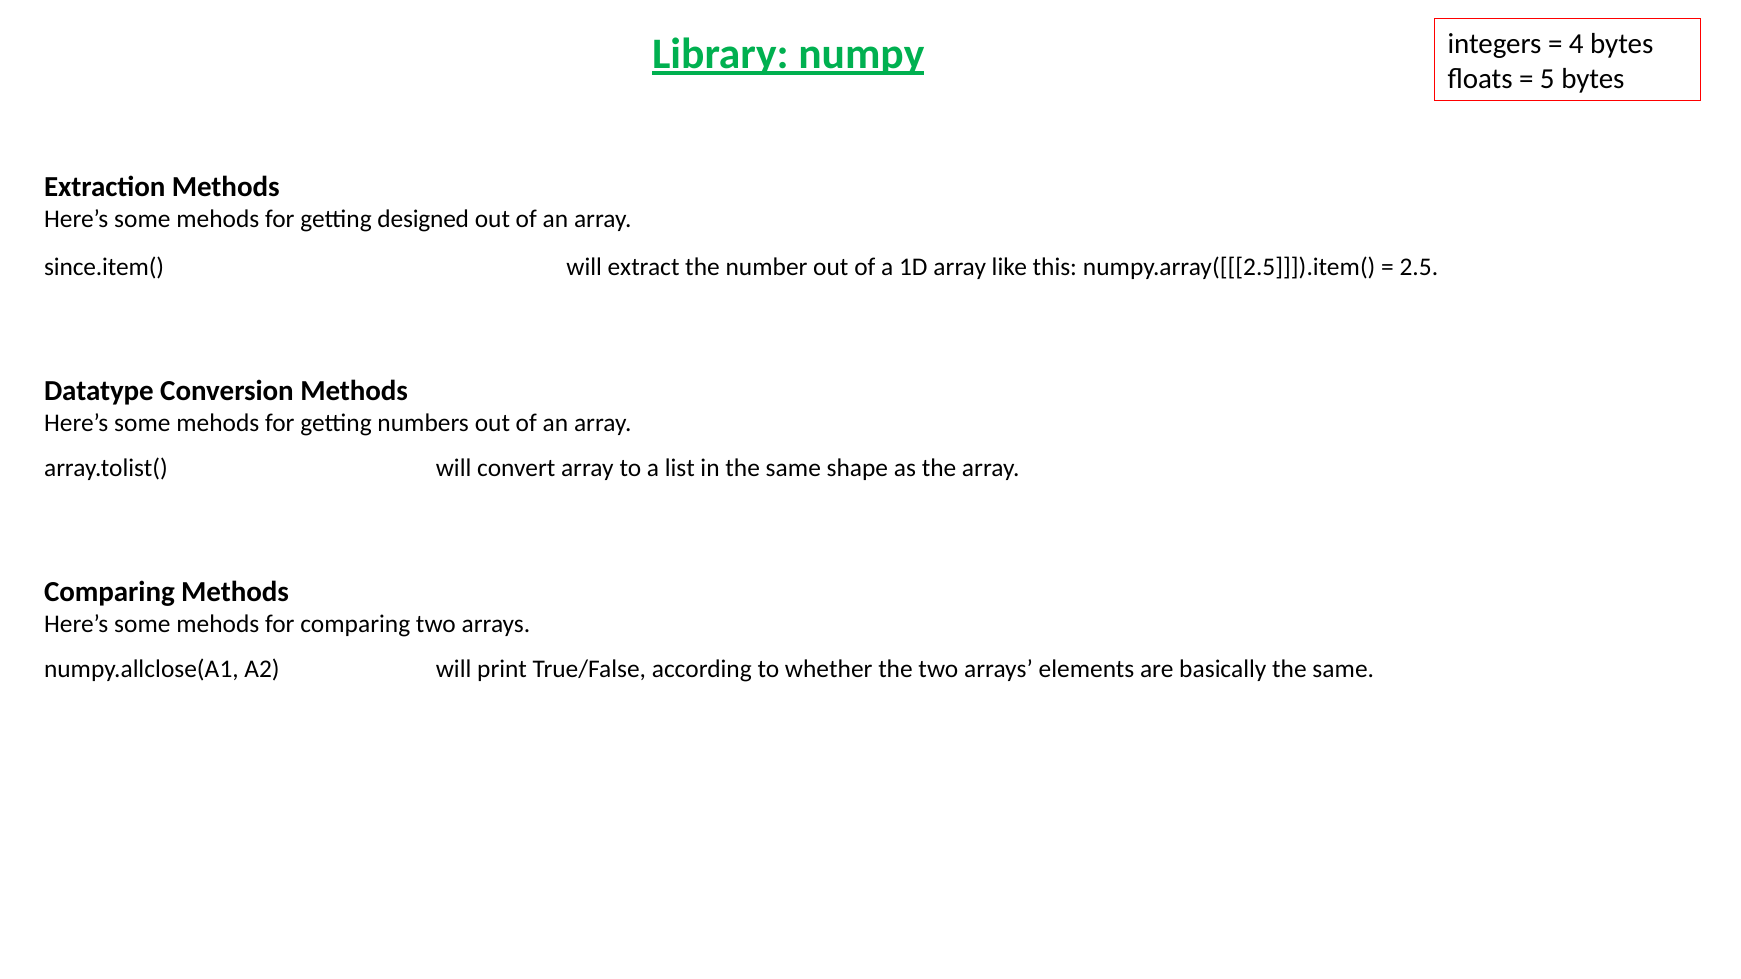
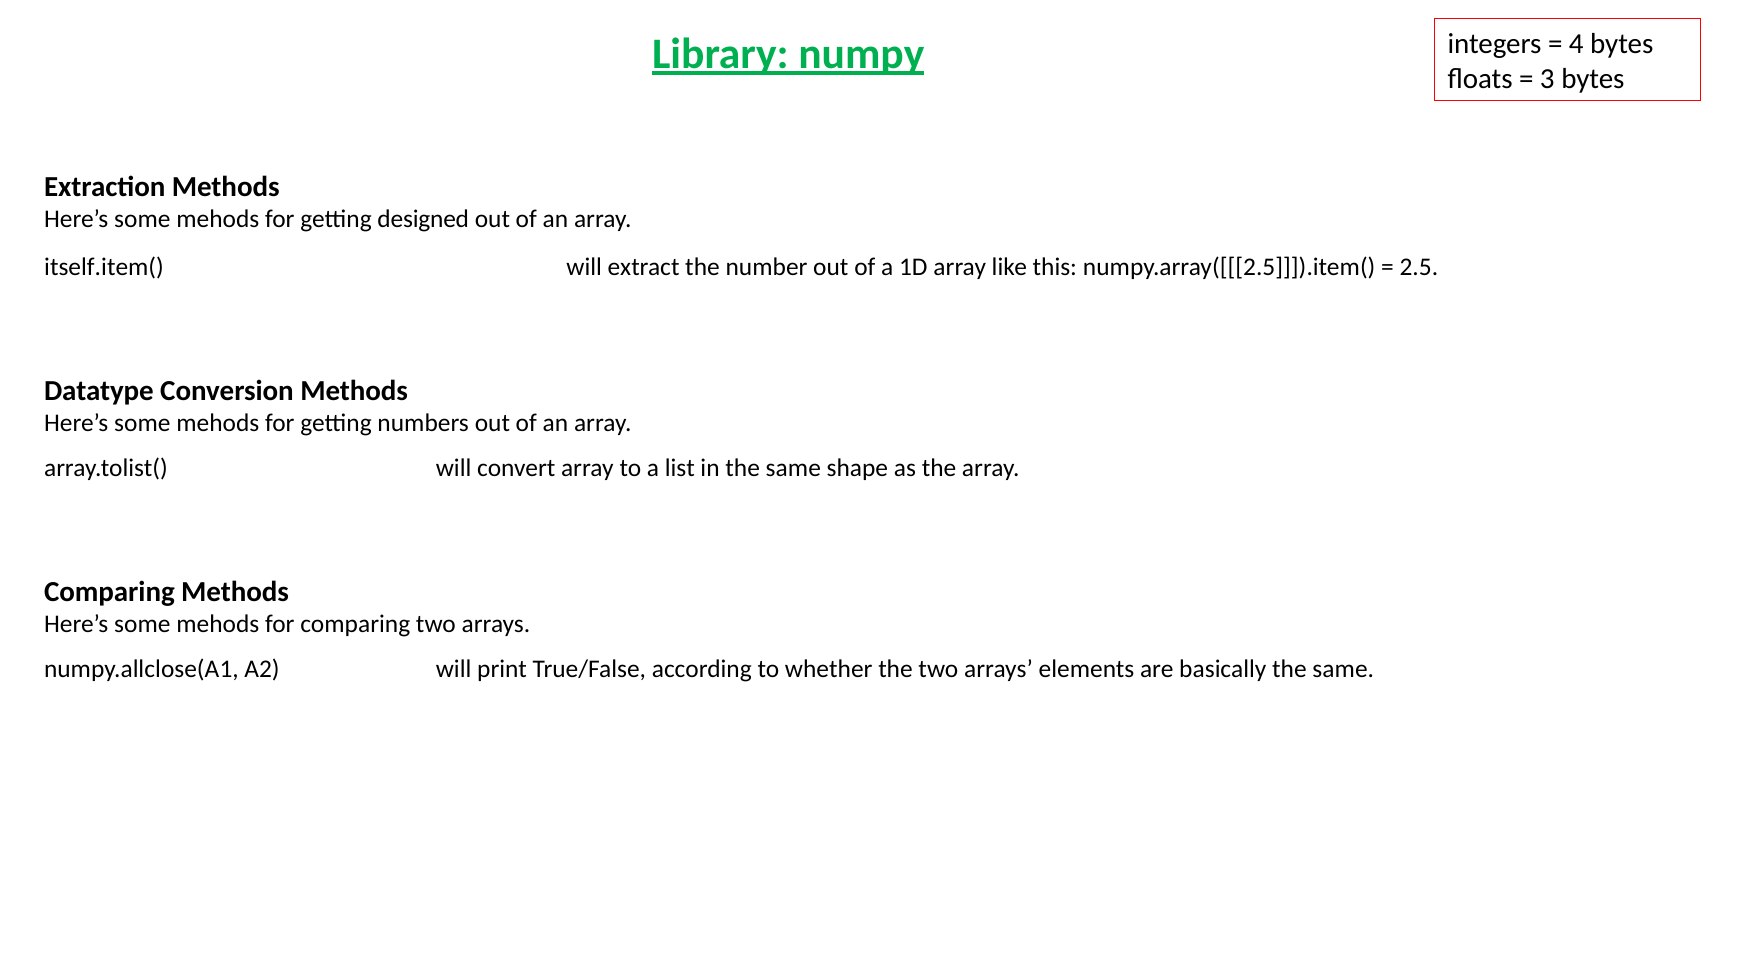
5: 5 -> 3 (1547, 79)
since.item(: since.item( -> itself.item( (104, 267)
